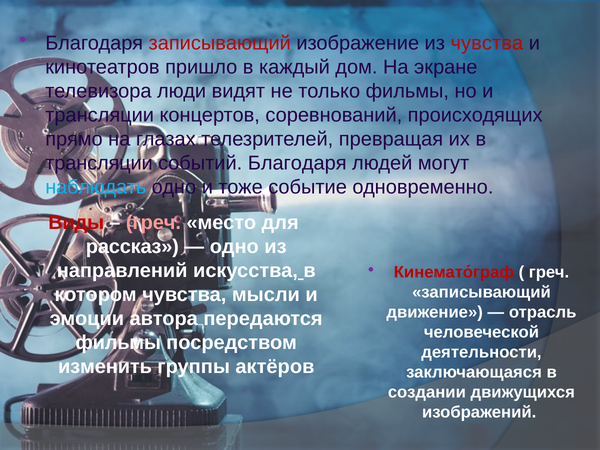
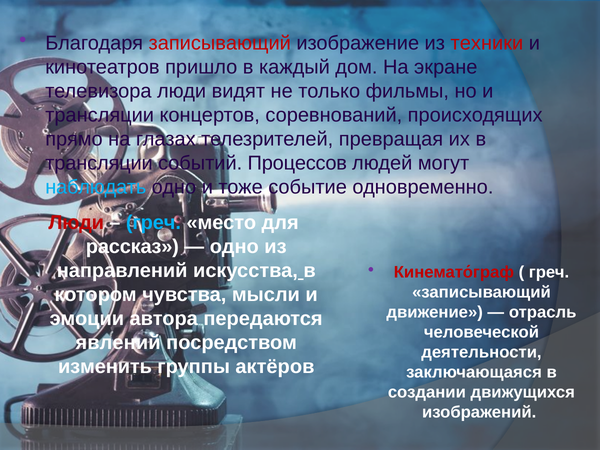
из чувства: чувства -> техники (487, 43)
событий Благодаря: Благодаря -> Процессов (297, 163)
Виды: Виды -> Люди (76, 222)
греч colour: pink -> light blue (153, 222)
фильмы: фильмы -> явлений (118, 342)
